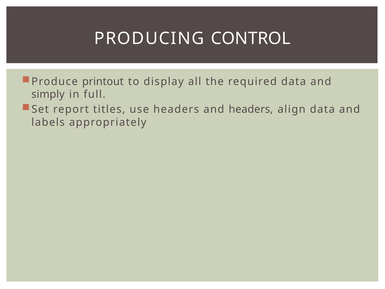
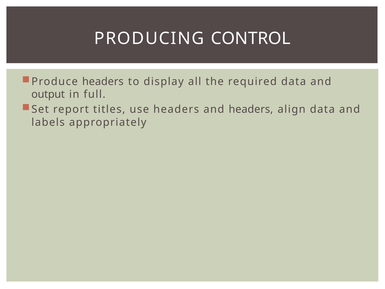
Produce printout: printout -> headers (103, 81)
simply: simply -> output (48, 94)
